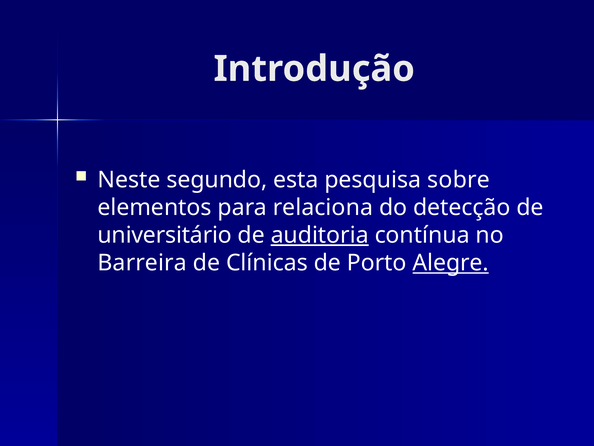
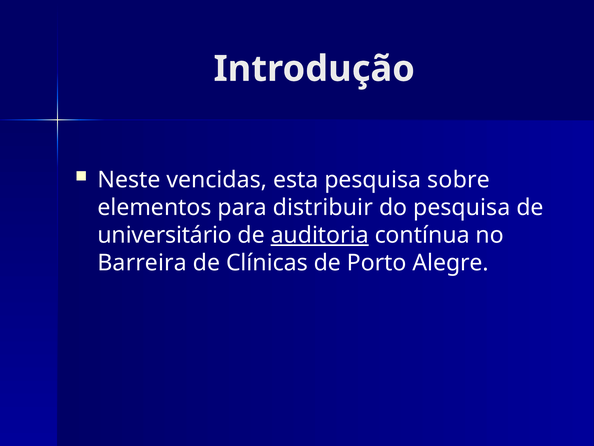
segundo: segundo -> vencidas (217, 180)
relaciona: relaciona -> distribuir (323, 207)
do detecção: detecção -> pesquisa (462, 207)
Alegre underline: present -> none (451, 263)
